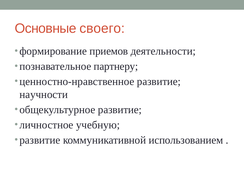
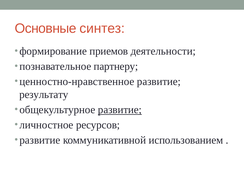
своего: своего -> синтез (102, 28)
научности: научности -> результату (44, 95)
развитие underline: none -> present (120, 110)
учебную: учебную -> ресурсов (98, 125)
